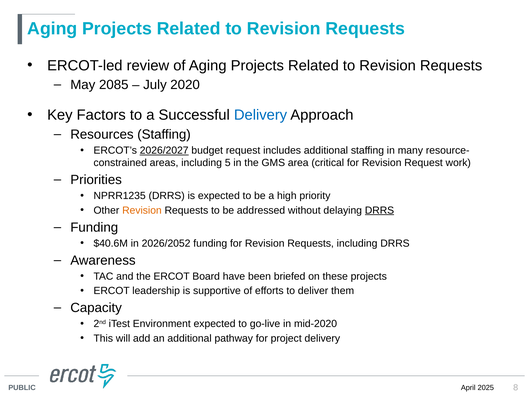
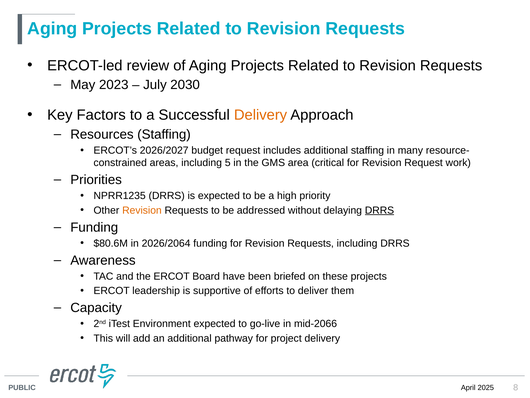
2085: 2085 -> 2023 (114, 85)
2020: 2020 -> 2030 (185, 85)
Delivery colour: blue -> orange (261, 115)
2026/2027 underline: present -> none (164, 150)
$40.6M: $40.6M -> $80.6M (111, 243)
2026/2052: 2026/2052 -> 2026/2064 (166, 243)
mid-2020: mid-2020 -> mid-2066 (316, 324)
